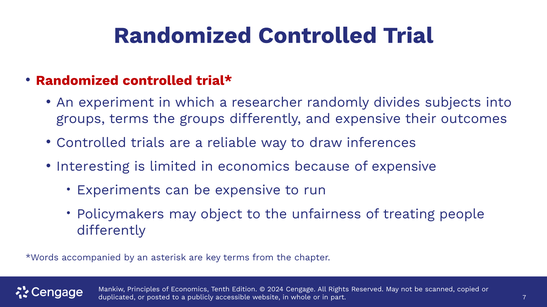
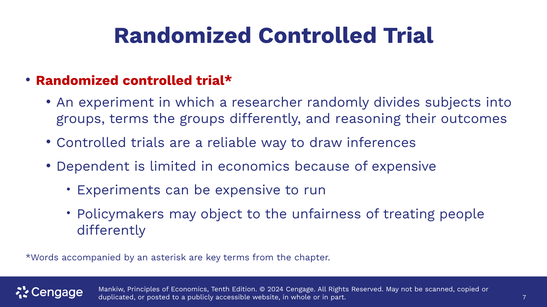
and expensive: expensive -> reasoning (368, 119)
Interesting: Interesting -> Dependent (93, 167)
